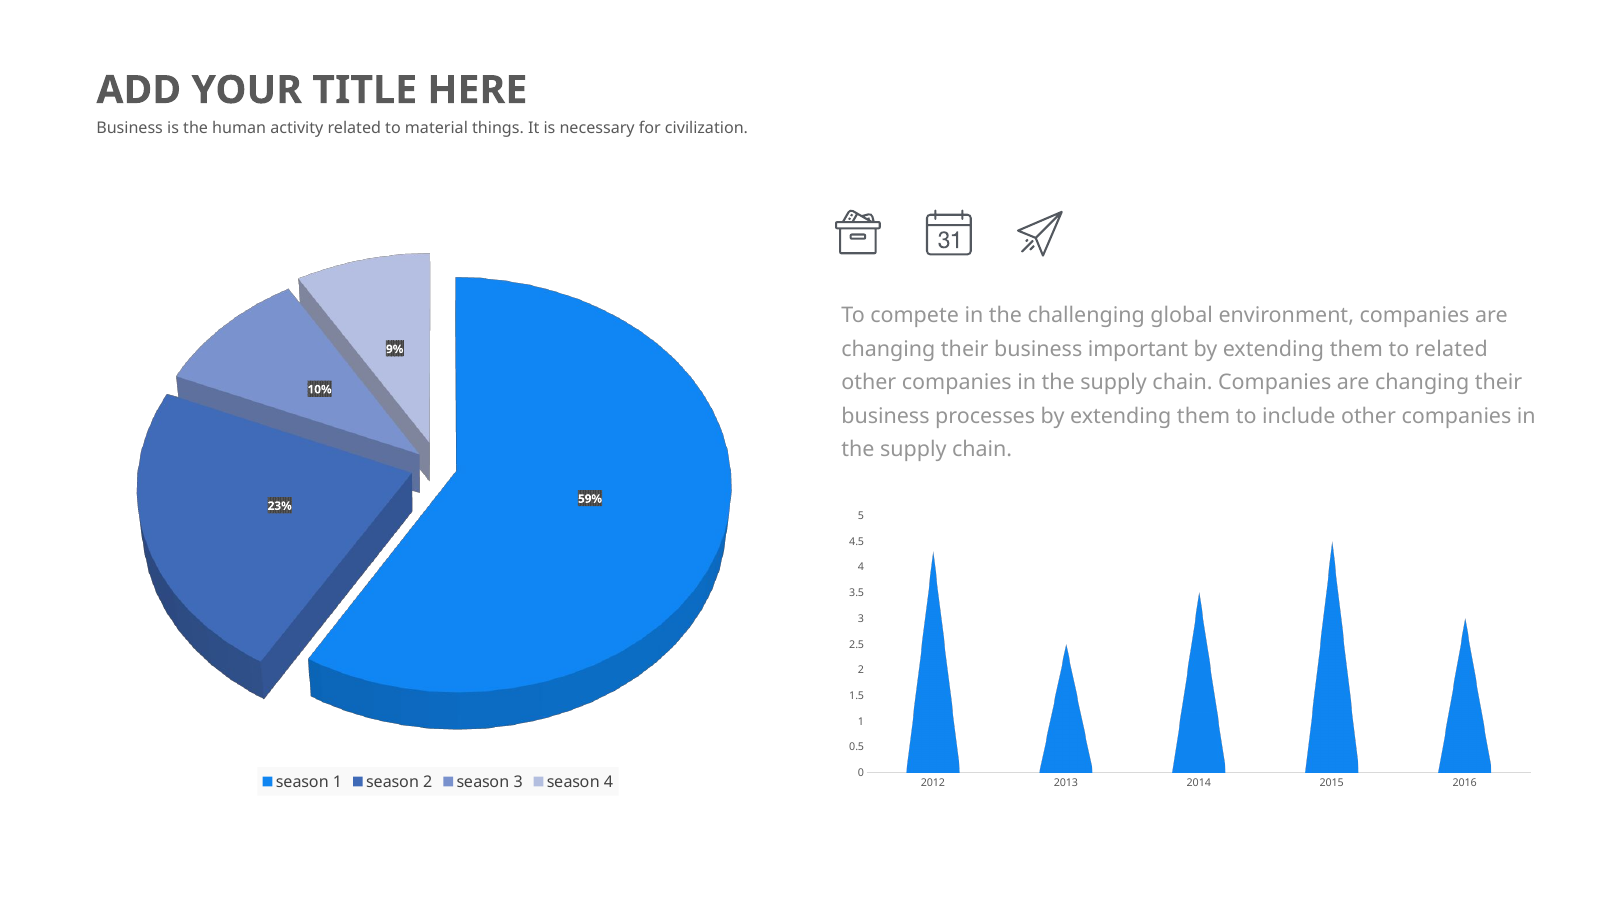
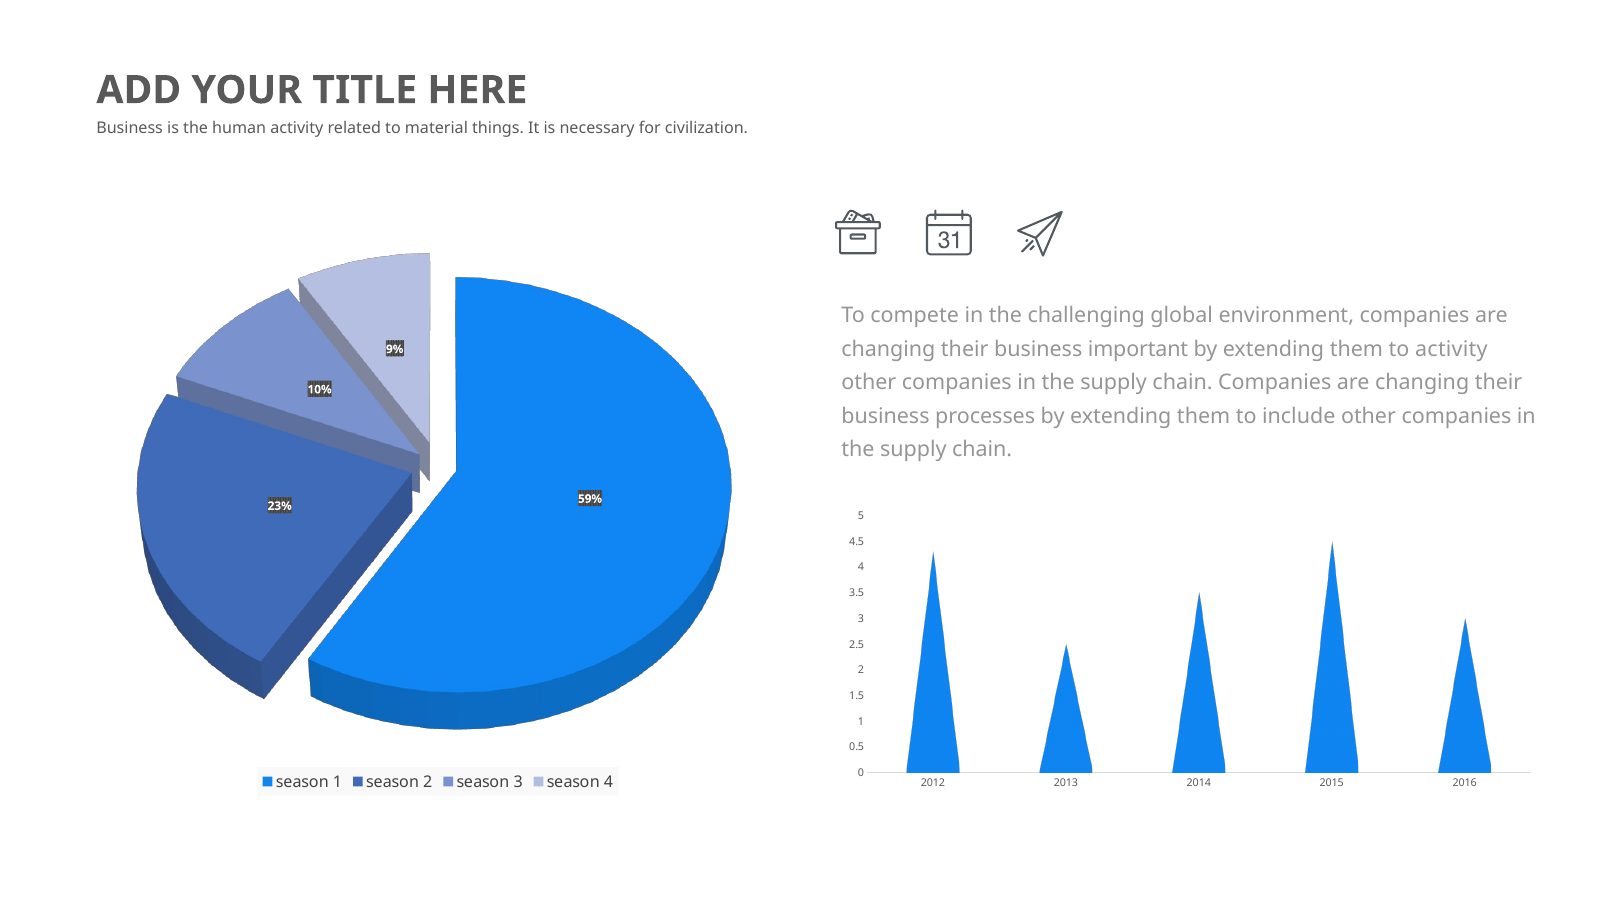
to related: related -> activity (1451, 349)
